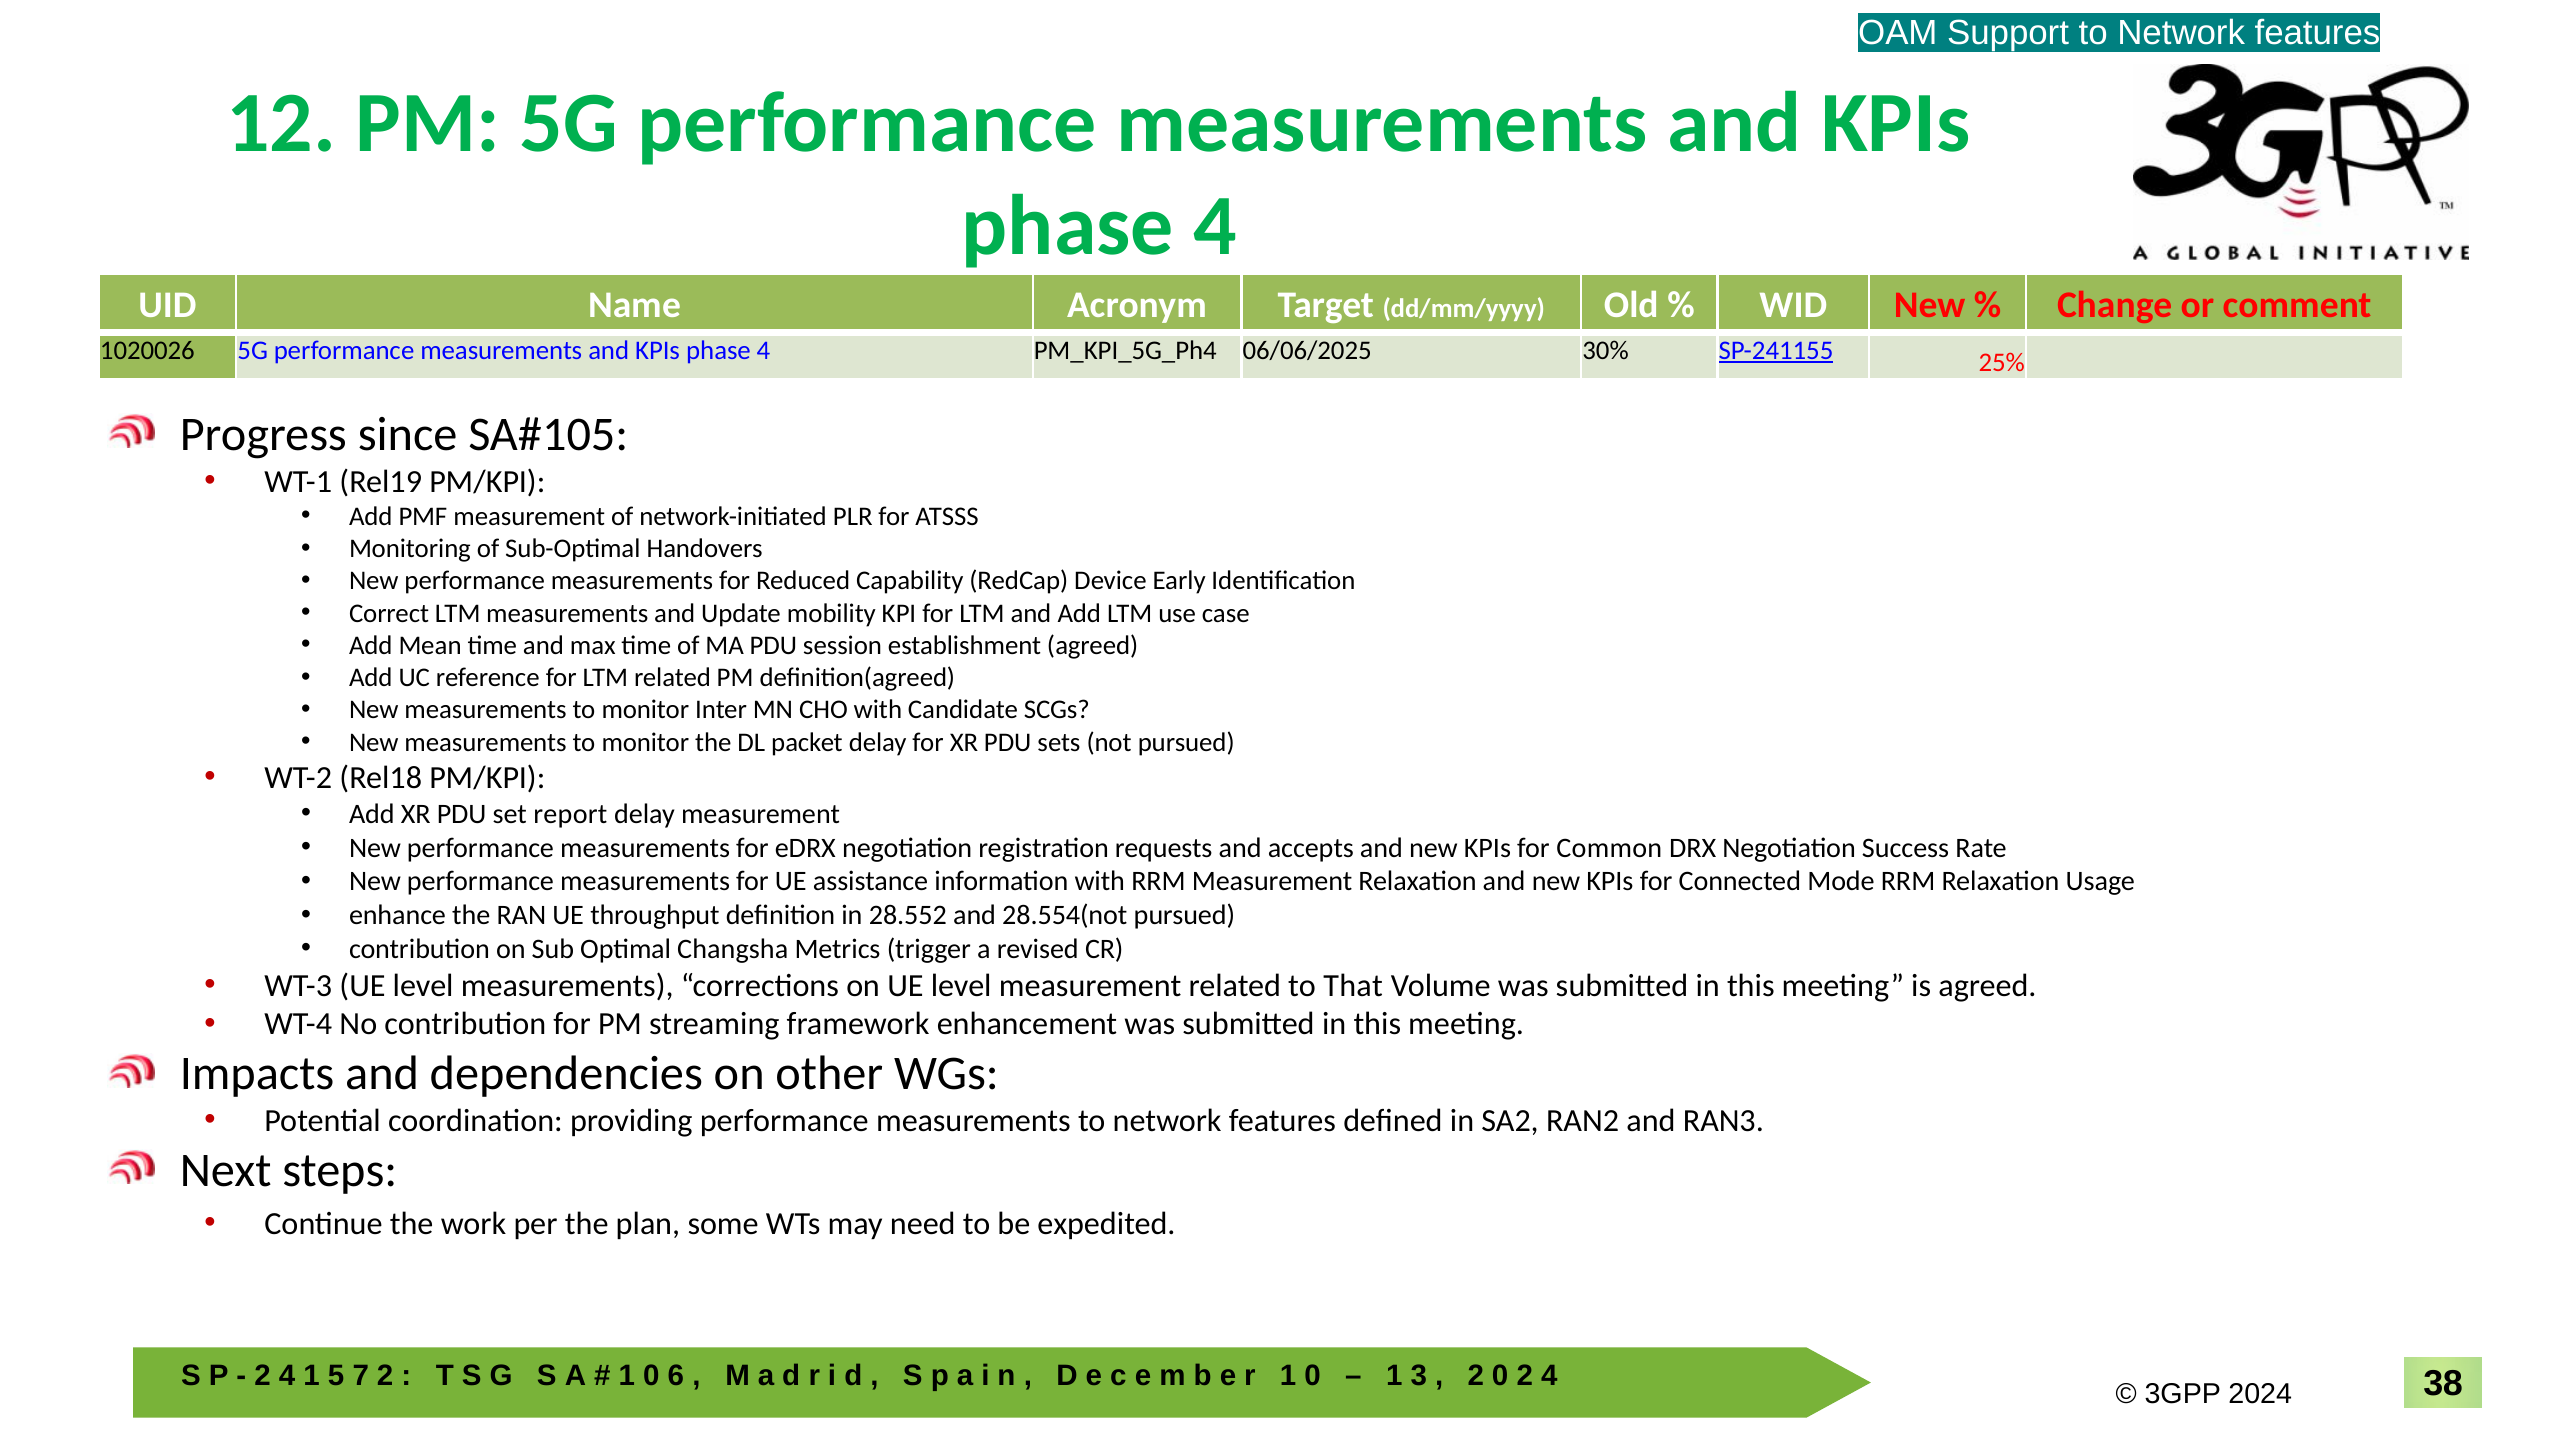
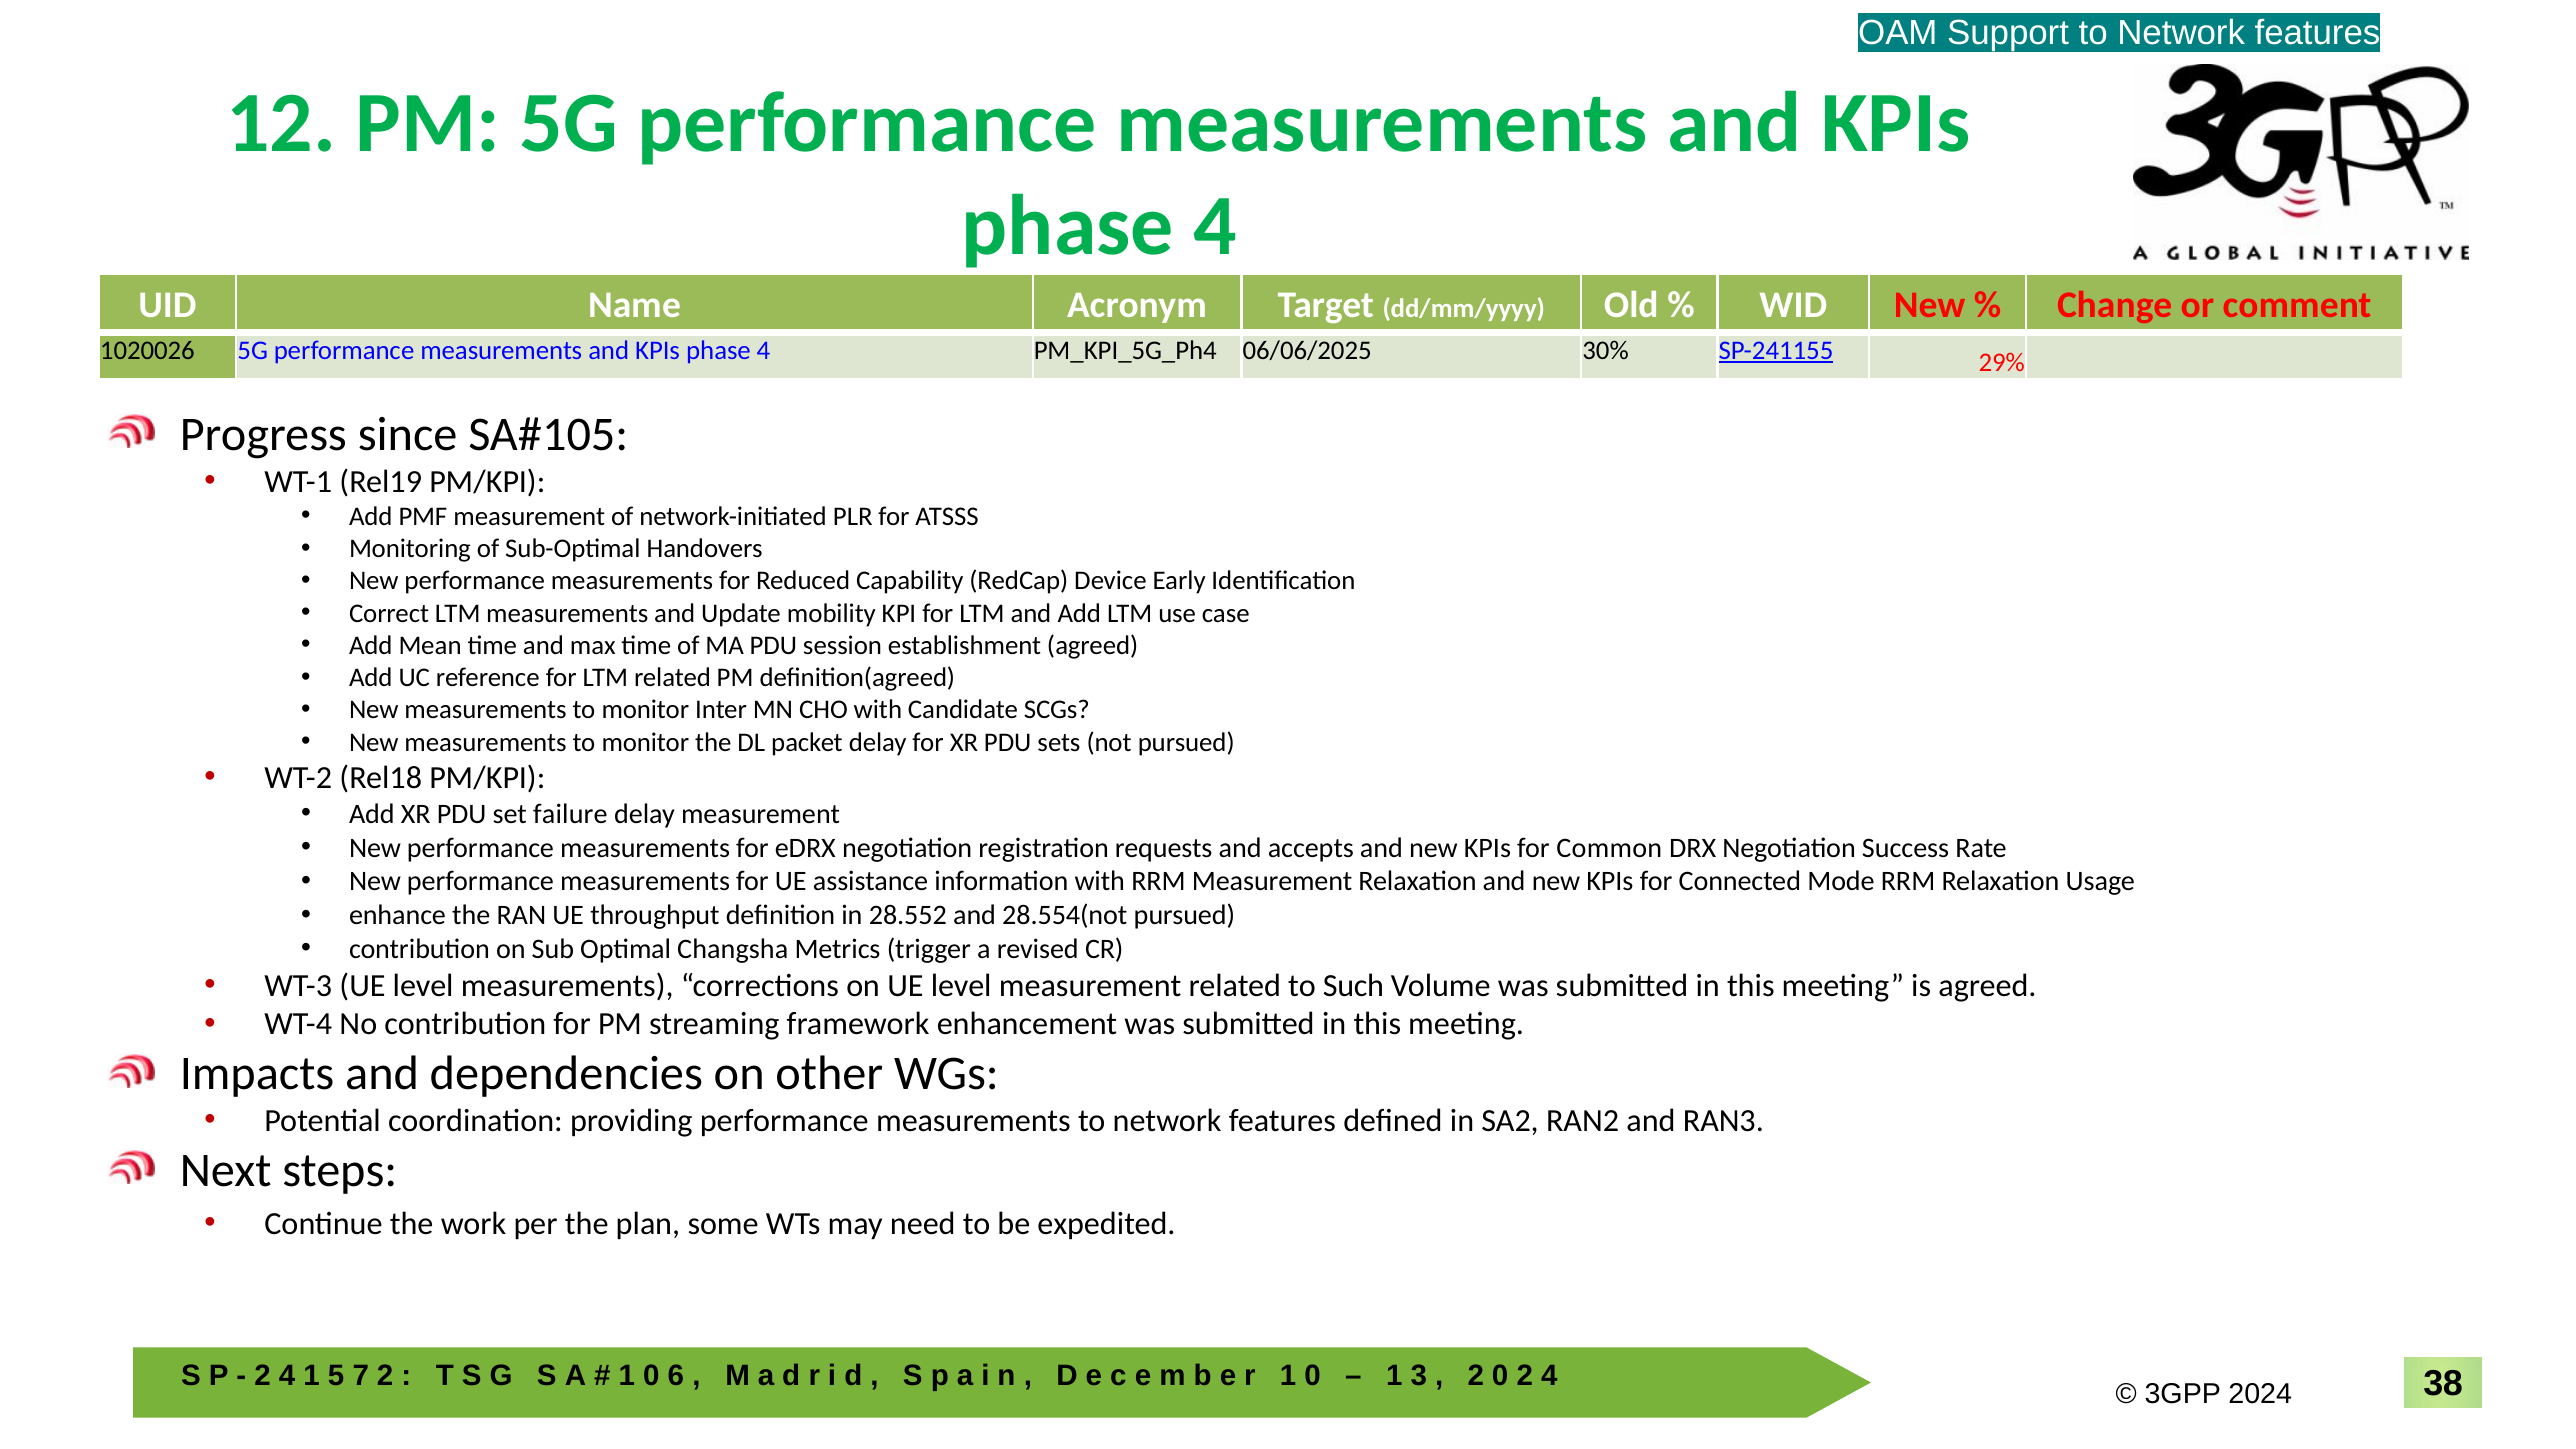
25%: 25% -> 29% (2002, 363)
report: report -> failure (570, 814)
That: That -> Such (1353, 986)
